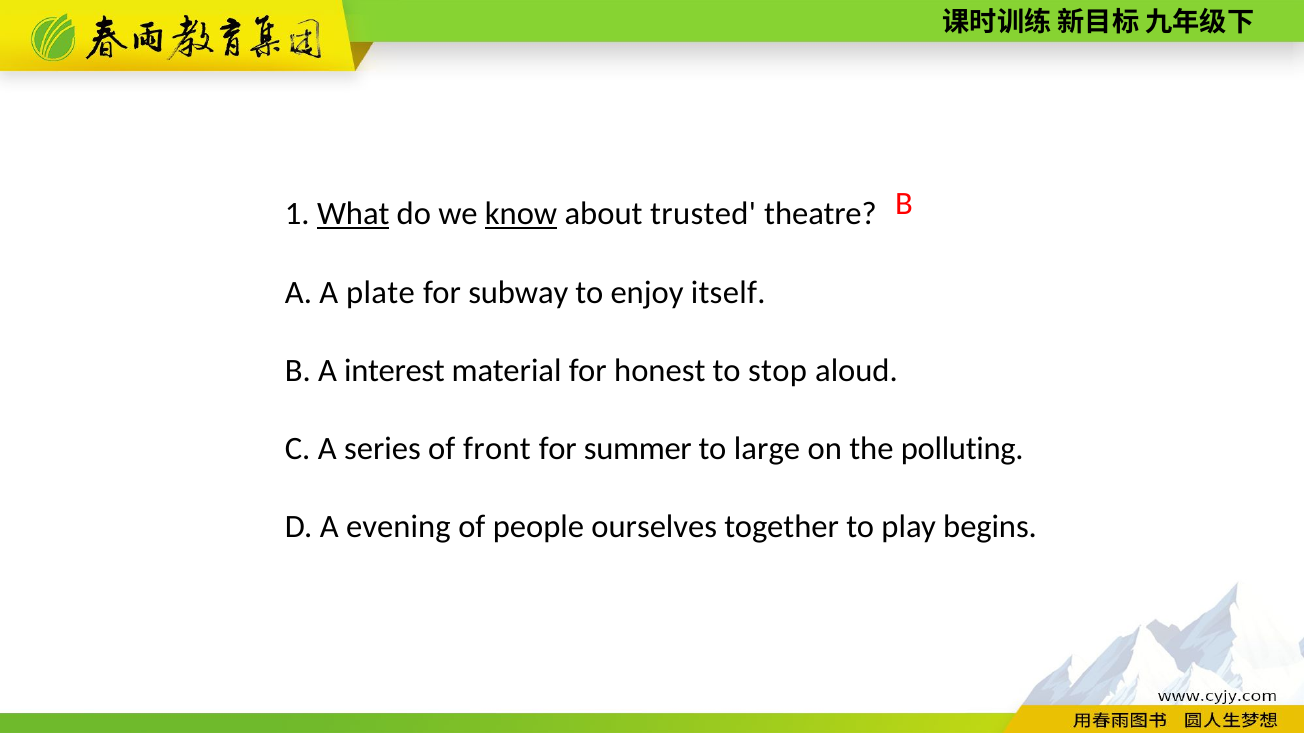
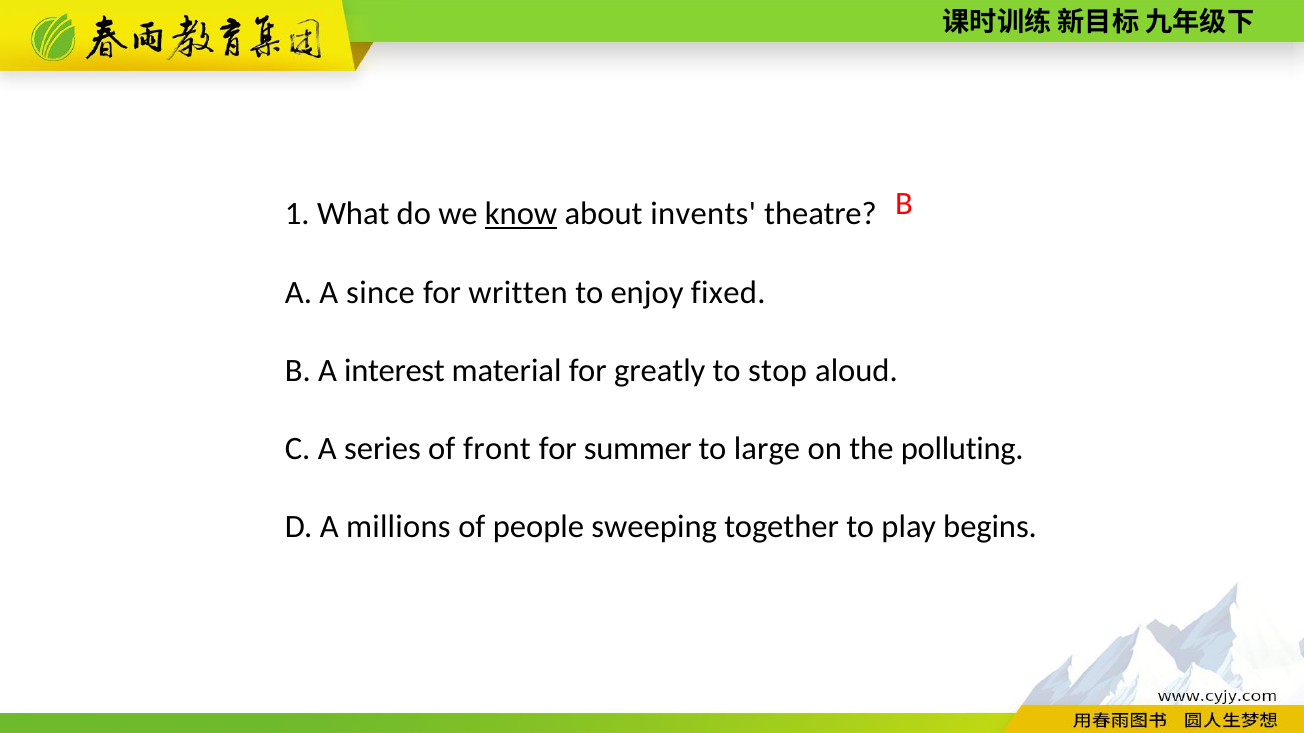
What underline: present -> none (353, 214)
trusted: trusted -> invents (703, 214)
plate: plate -> since (381, 293)
subway: subway -> written (518, 293)
itself: itself -> fixed (728, 293)
honest: honest -> greatly (660, 371)
evening: evening -> millions (398, 527)
ourselves: ourselves -> sweeping (654, 527)
